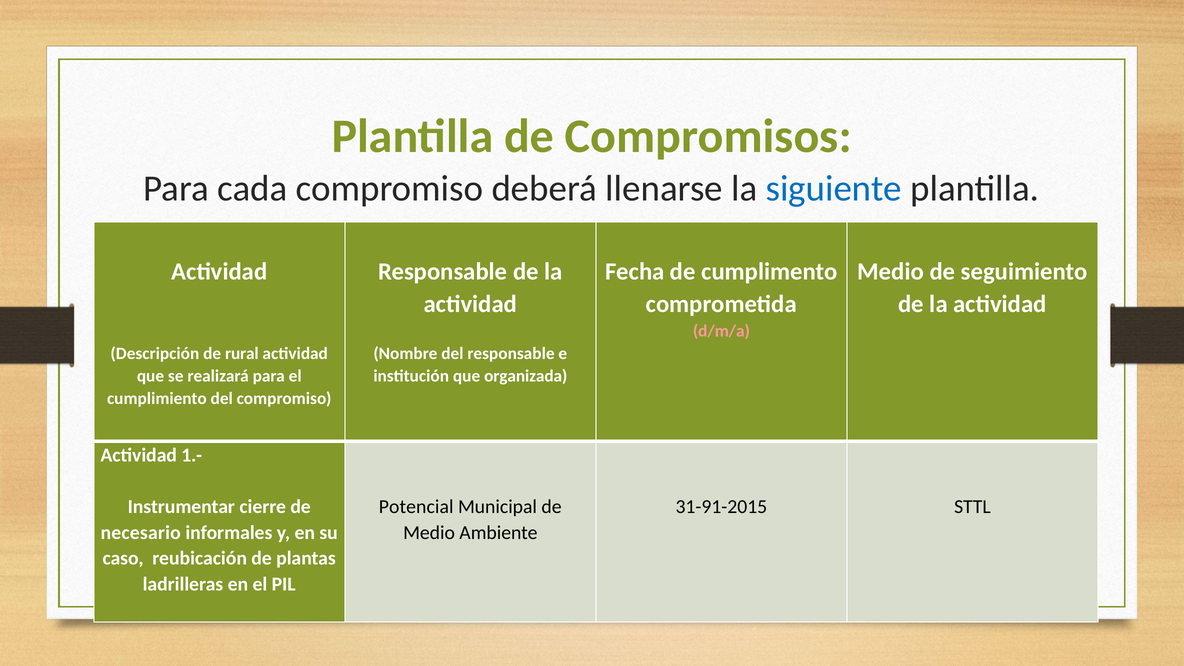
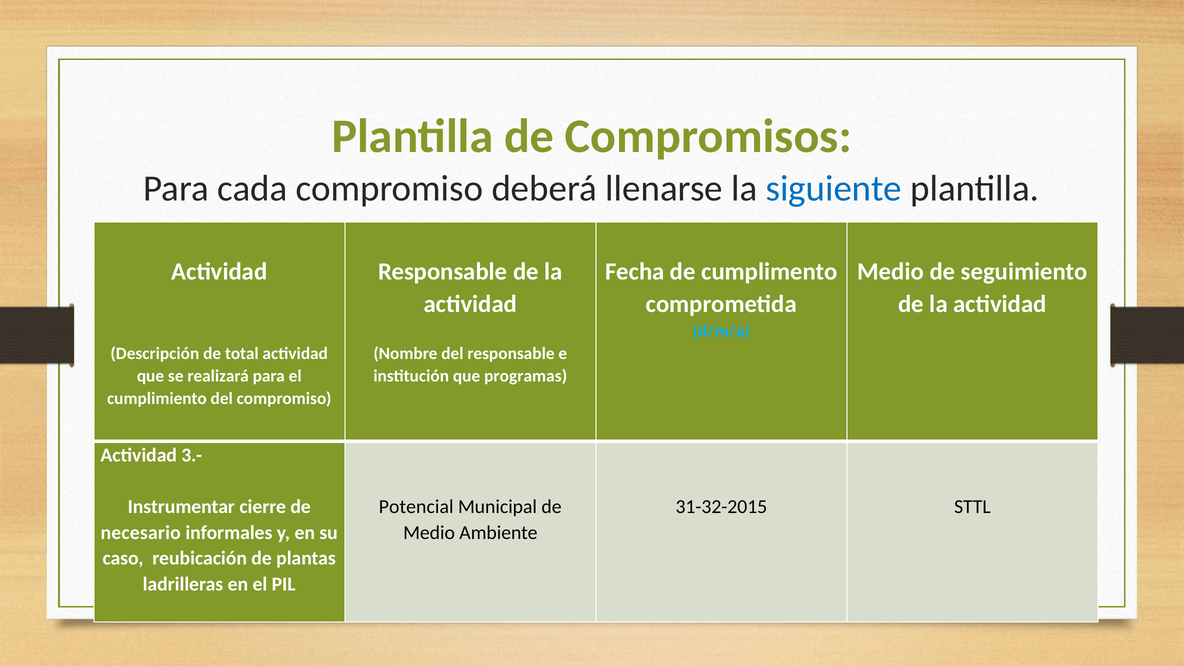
d/m/a colour: pink -> light blue (721, 331)
rural: rural -> total (242, 354)
organizada: organizada -> programas (526, 376)
1.-: 1.- -> 3.- (192, 455)
31-91-2015: 31-91-2015 -> 31-32-2015 (721, 507)
